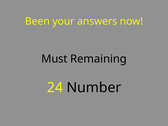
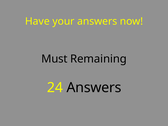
Been: Been -> Have (37, 21)
24 Number: Number -> Answers (94, 88)
